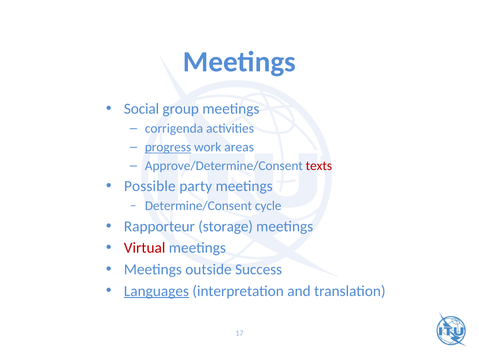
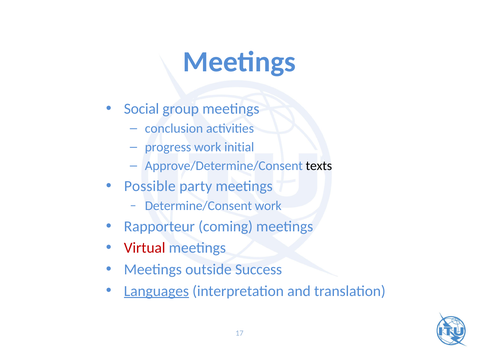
corrigenda: corrigenda -> conclusion (174, 129)
progress underline: present -> none (168, 147)
areas: areas -> initial (239, 147)
texts colour: red -> black (319, 166)
Determine/Consent cycle: cycle -> work (268, 206)
storage: storage -> coming (226, 227)
